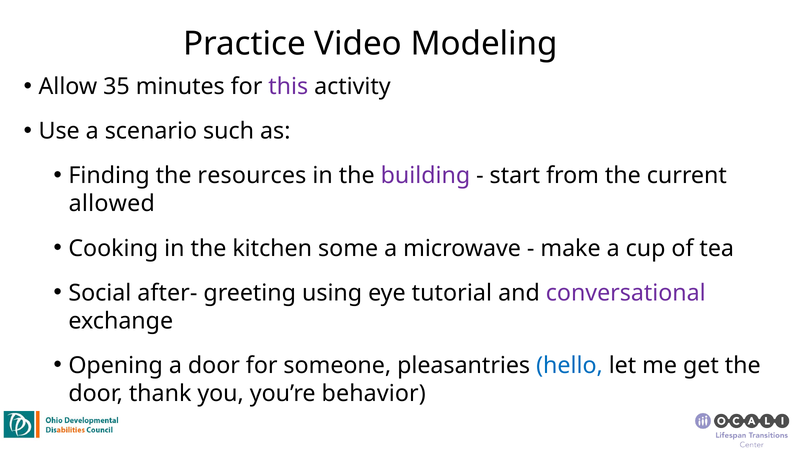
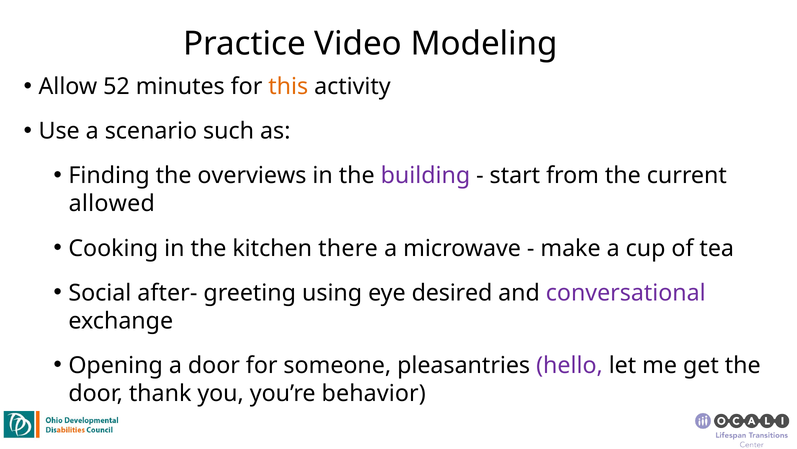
35: 35 -> 52 (116, 86)
this colour: purple -> orange (288, 86)
resources: resources -> overviews (252, 176)
some: some -> there (348, 248)
tutorial: tutorial -> desired (452, 292)
hello colour: blue -> purple (569, 365)
